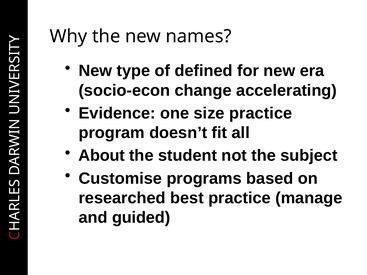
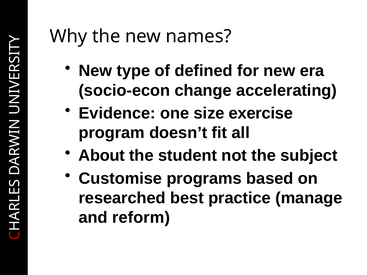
size practice: practice -> exercise (261, 113)
guided: guided -> reform (141, 218)
